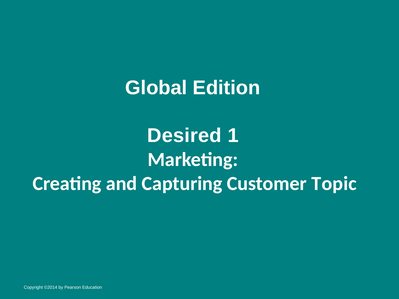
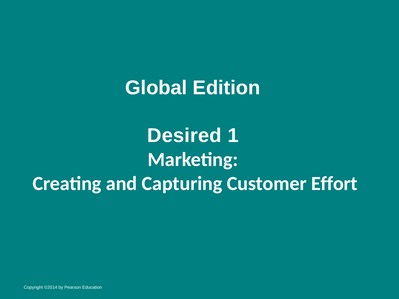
Topic: Topic -> Effort (334, 184)
